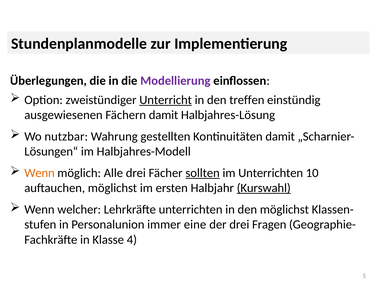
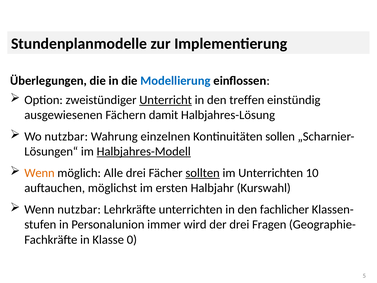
Modellierung colour: purple -> blue (175, 81)
gestellten: gestellten -> einzelnen (165, 136)
Kontinuitäten damit: damit -> sollen (280, 136)
Halbjahres-Modell underline: none -> present (144, 151)
Kurswahl underline: present -> none (264, 188)
Wenn welcher: welcher -> nutzbar (79, 209)
den möglichst: möglichst -> fachlicher (284, 209)
eine: eine -> wird (195, 224)
4: 4 -> 0 (132, 239)
